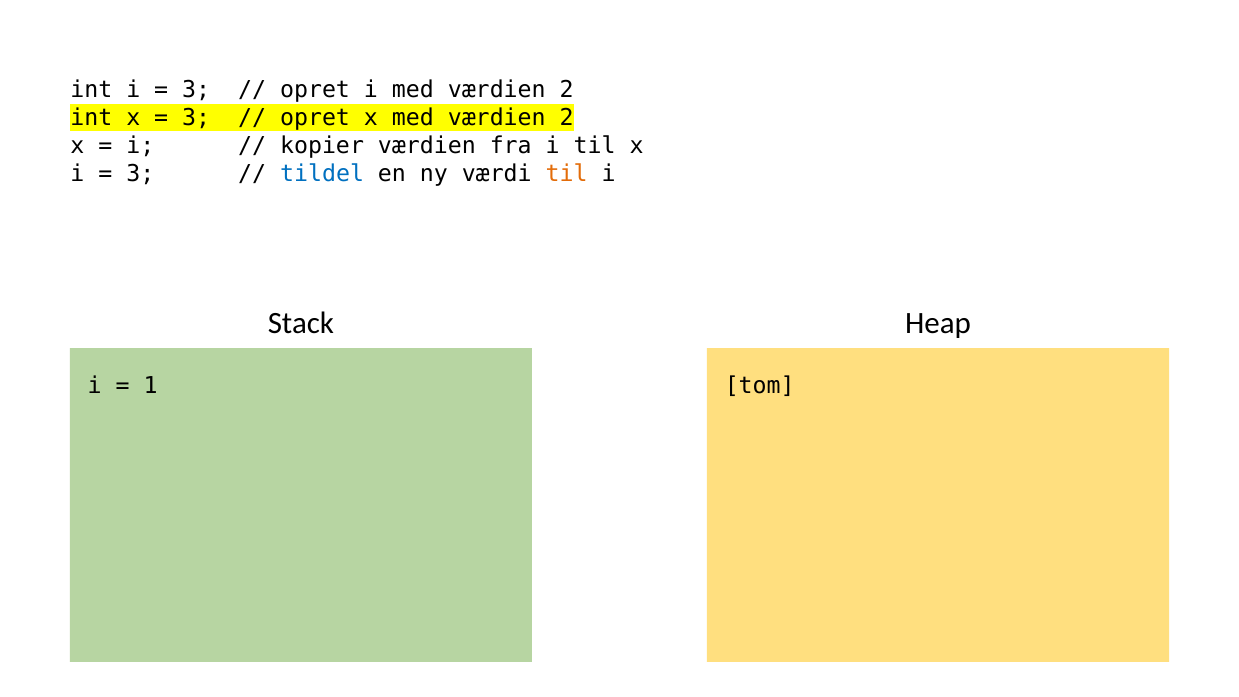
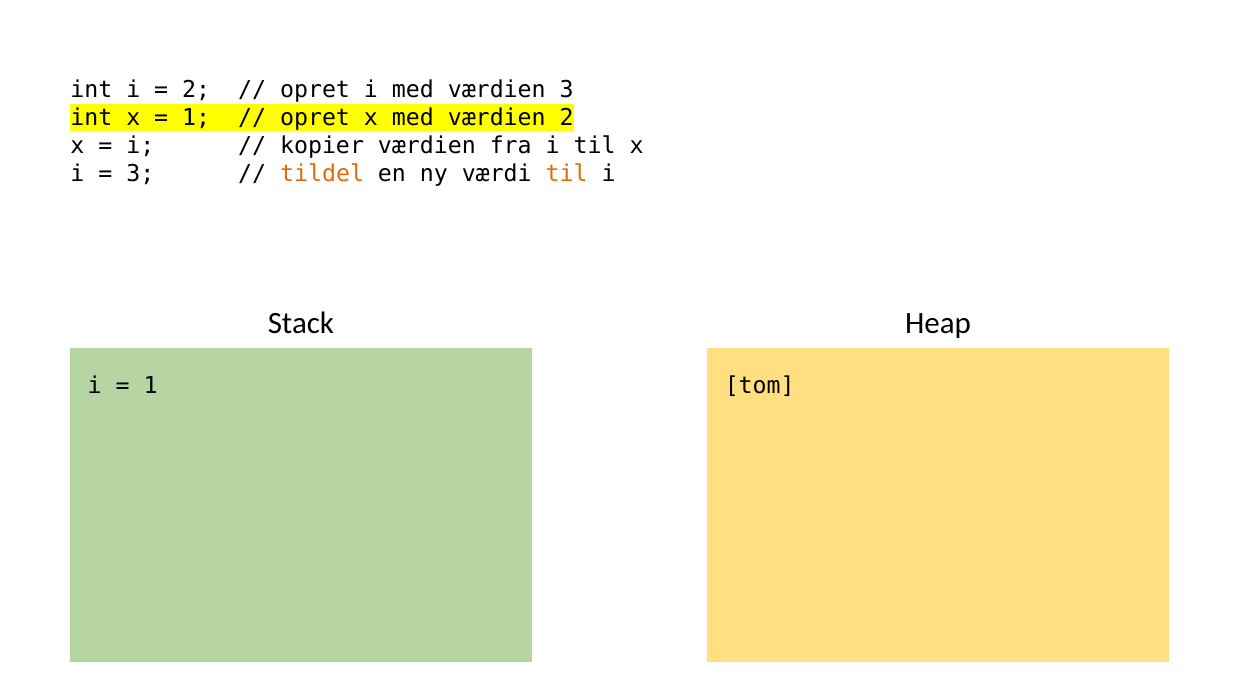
3: 3 -> 2 (196, 90)
i med værdien 2: 2 -> 3 (567, 90)
3: 3 -> 1 (196, 118)
tildel colour: blue -> orange (322, 174)
